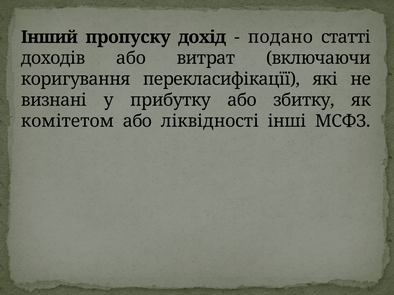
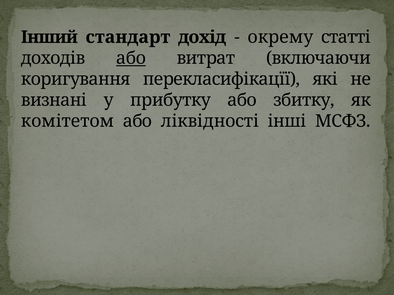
пропуску: пропуску -> стандарт (128, 37)
подано: подано -> окрему (280, 37)
або underline: none -> present (131, 58)
